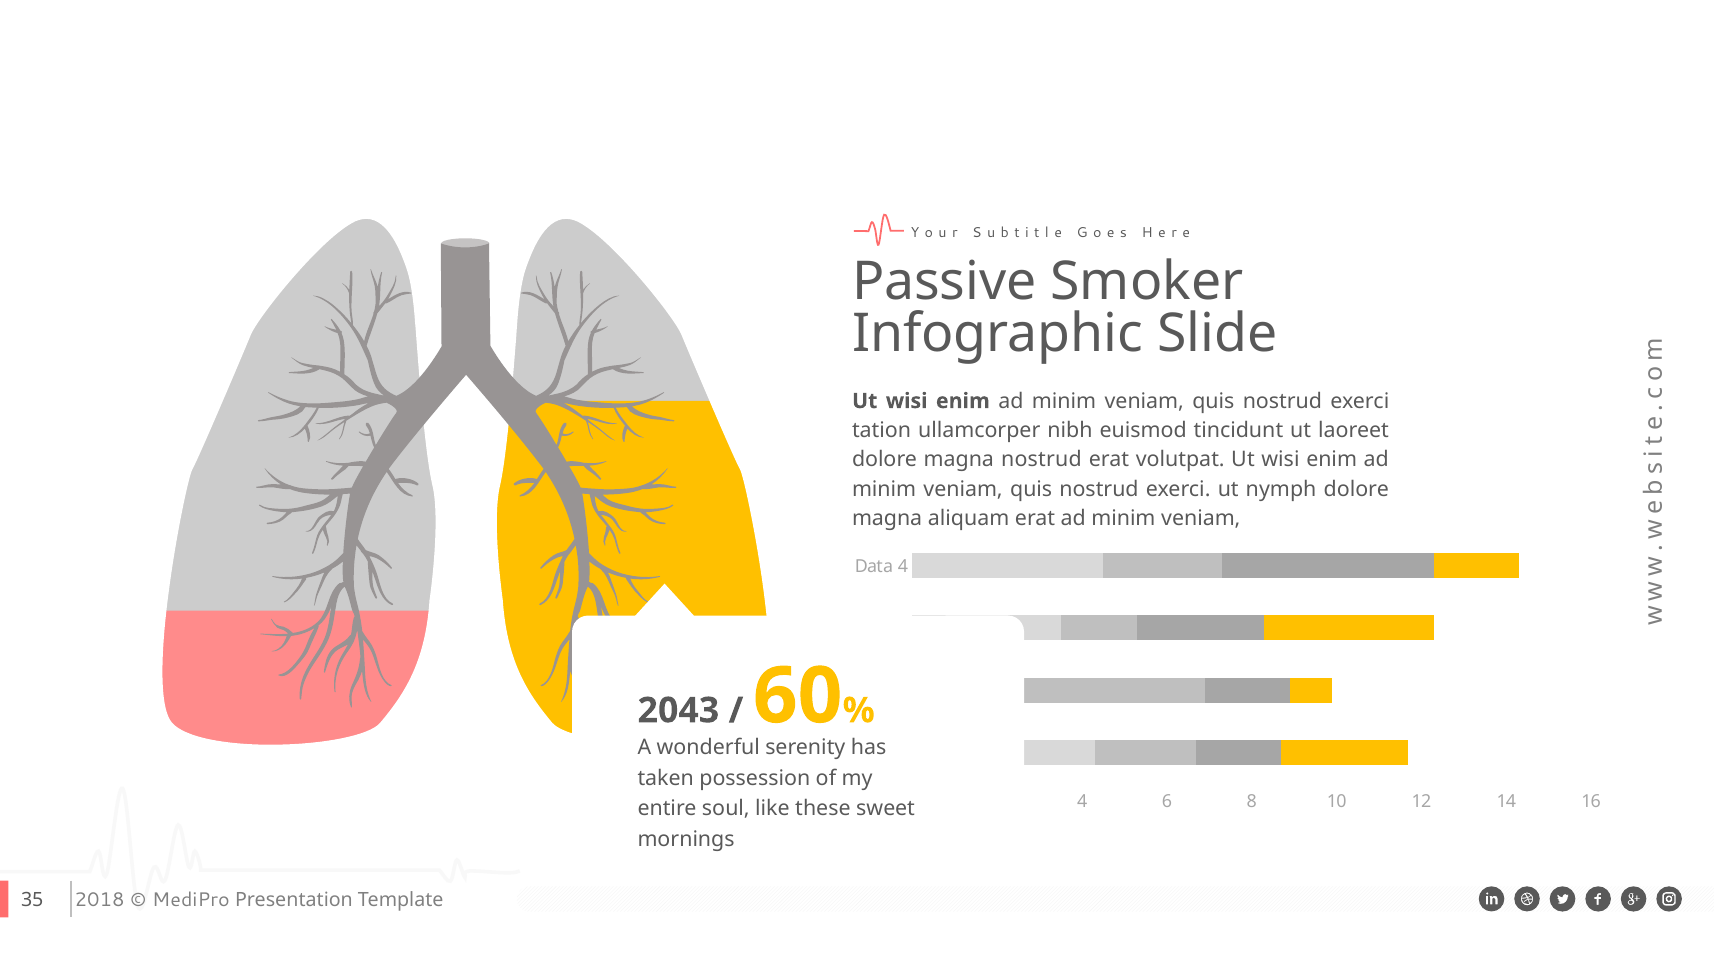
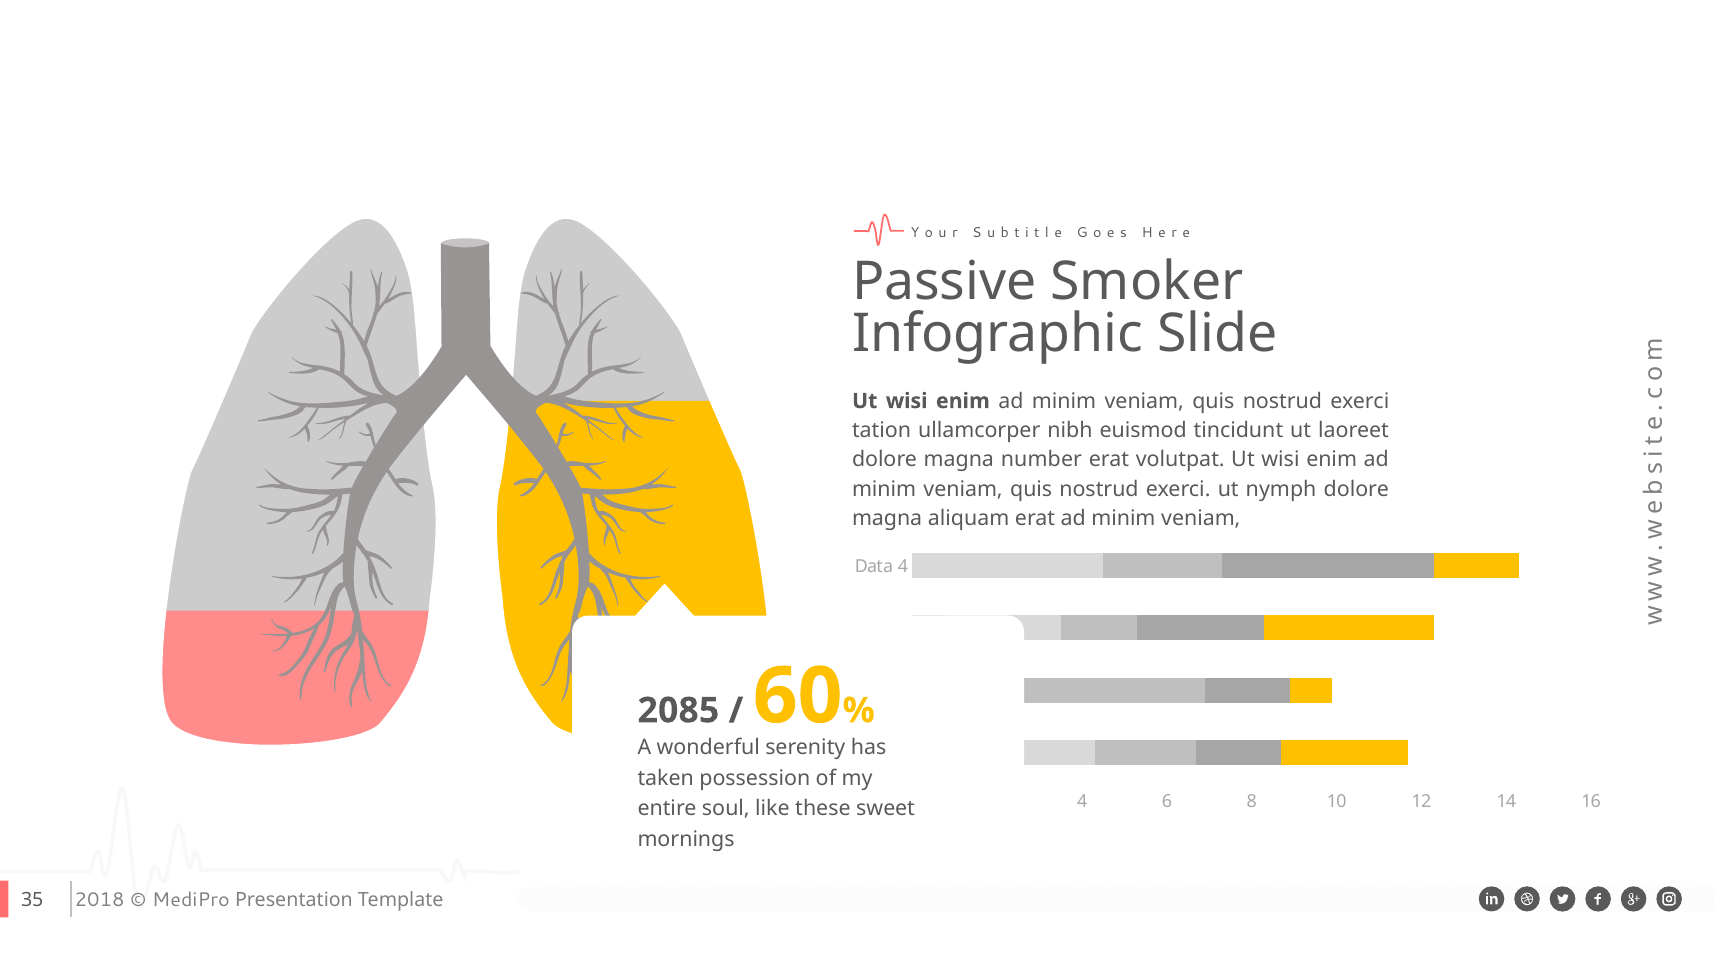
magna nostrud: nostrud -> number (1041, 460)
2043: 2043 -> 2085 (678, 711)
